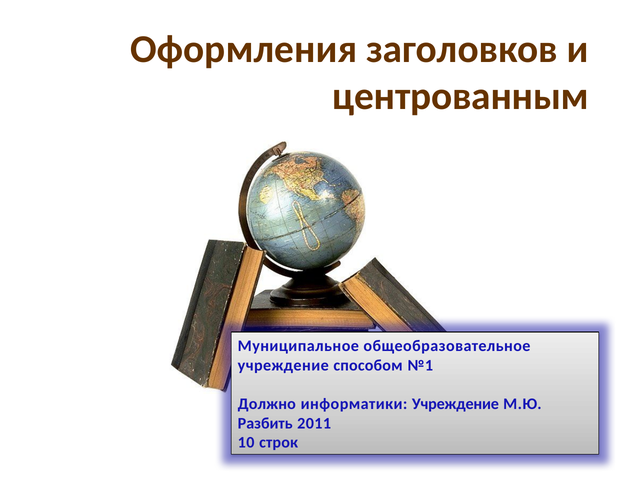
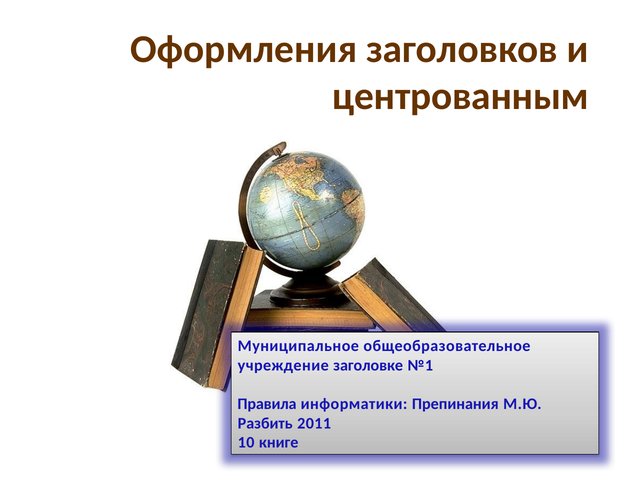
способом: способом -> заголовке (368, 365)
Должно: Должно -> Правила (267, 404)
информатики Учреждение: Учреждение -> Препинания (455, 404)
строк: строк -> книге (279, 443)
